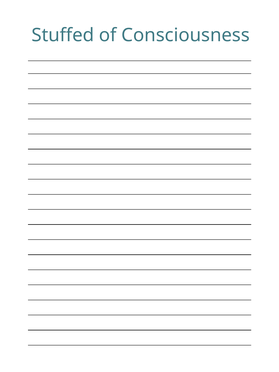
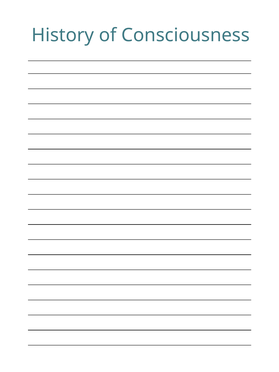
Stuffed: Stuffed -> History (63, 35)
